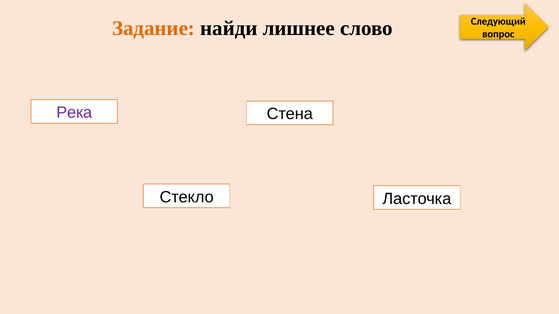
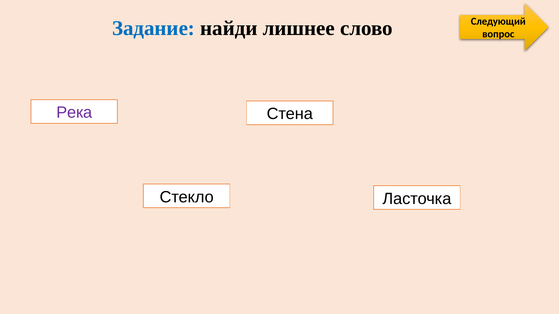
Задание colour: orange -> blue (153, 28)
